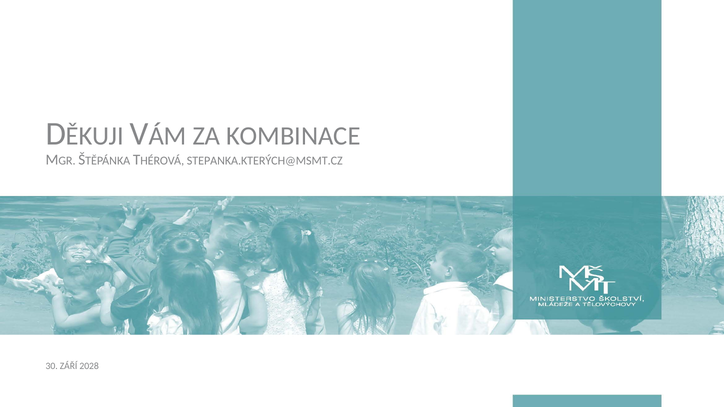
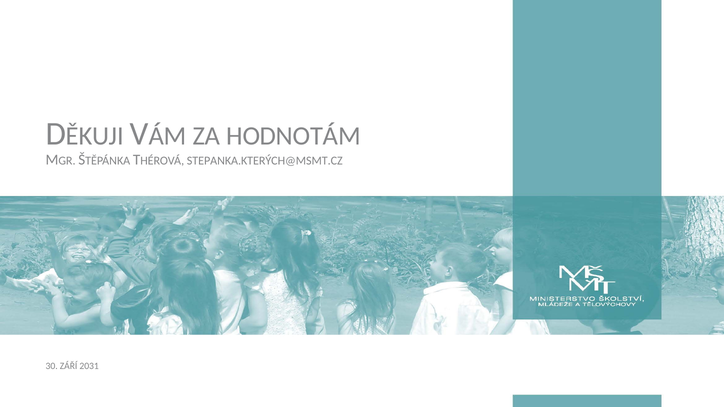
KOMBINACE: KOMBINACE -> HODNOTÁM (293, 136)
2028: 2028 -> 2031 (89, 366)
